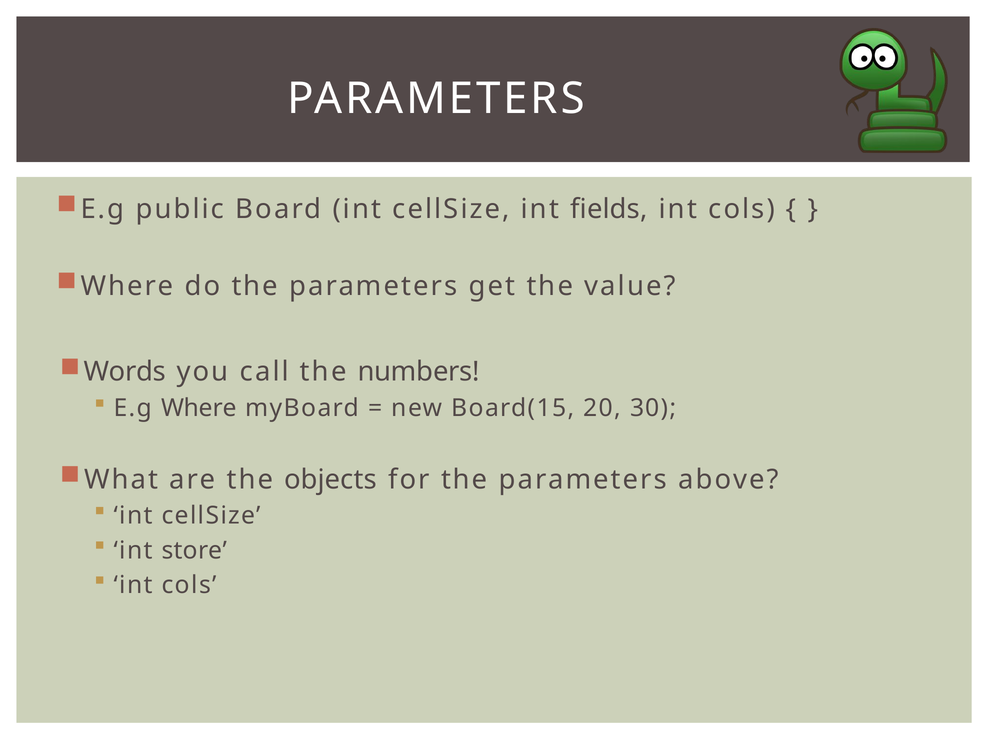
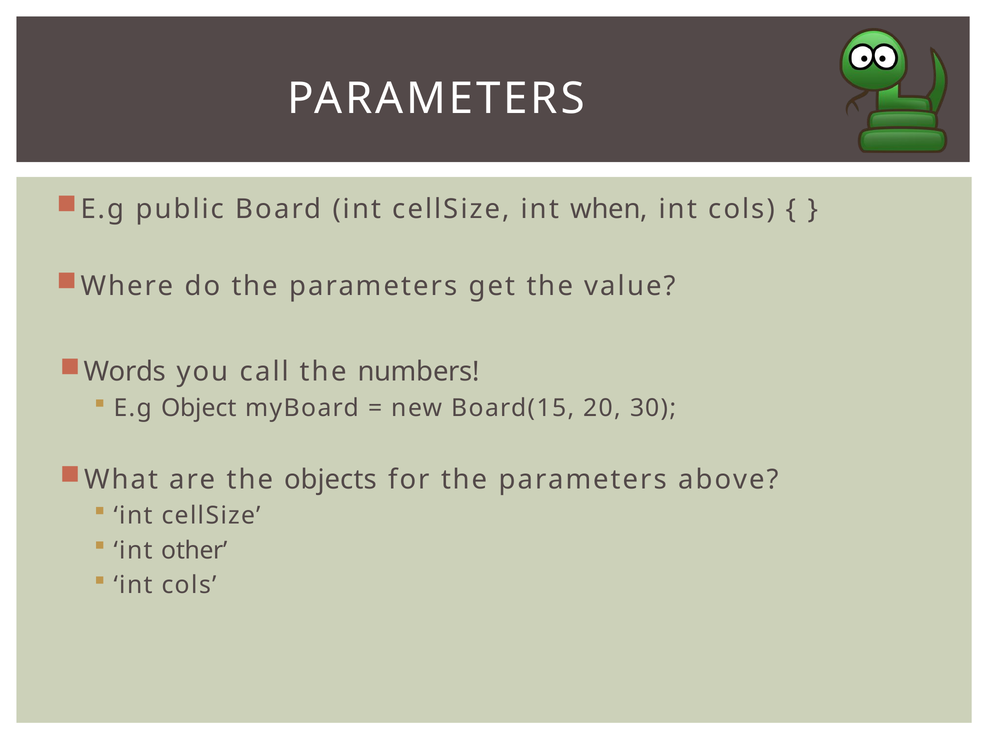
fields: fields -> when (609, 209)
E.g Where: Where -> Object (199, 408)
store: store -> other (195, 550)
